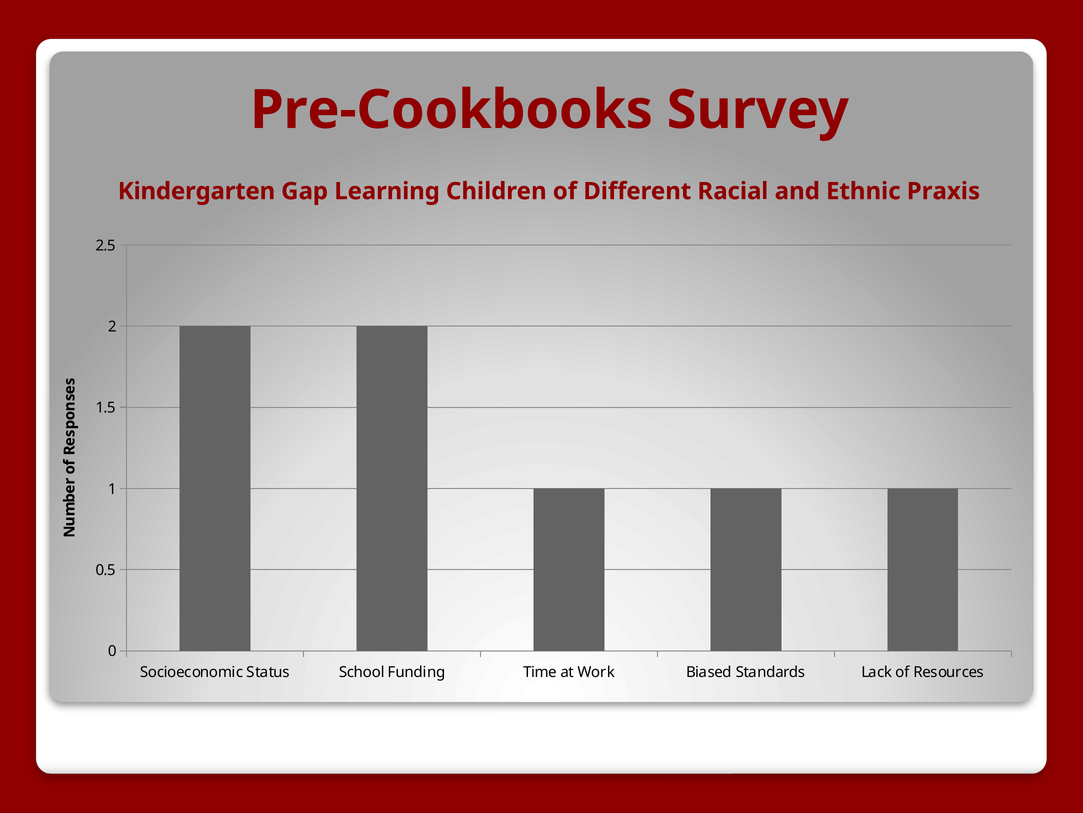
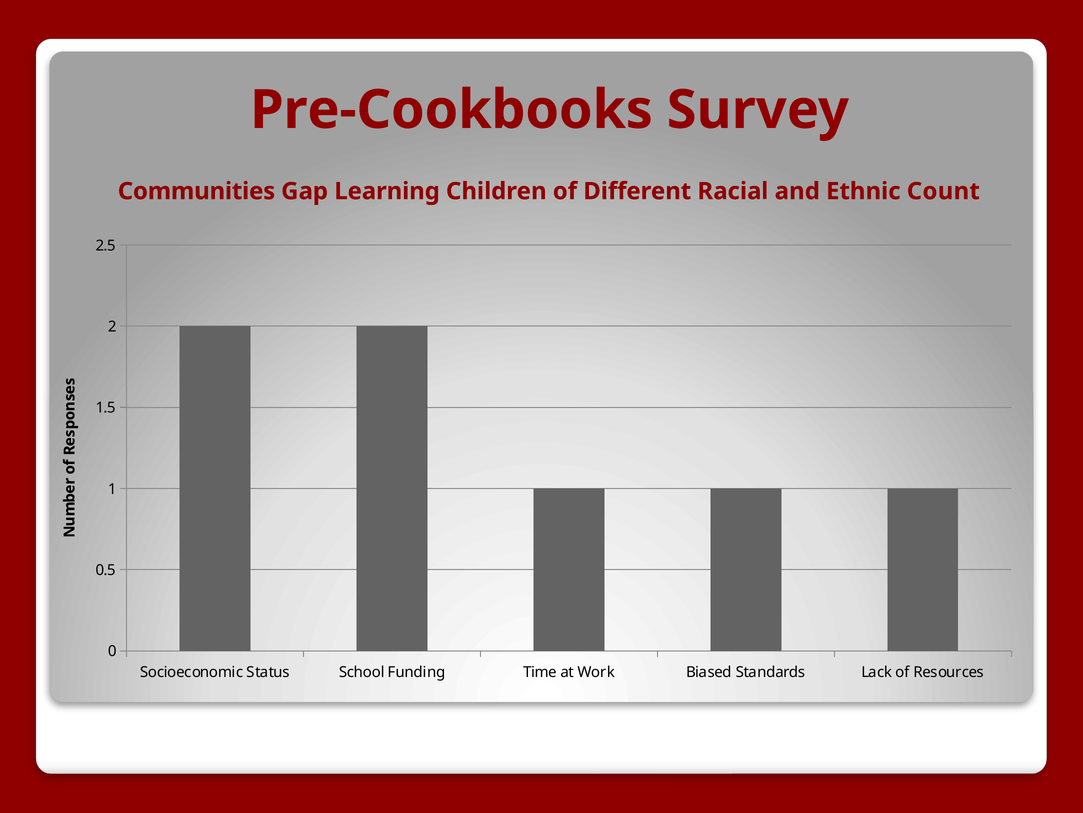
Kindergarten: Kindergarten -> Communities (196, 191)
Praxis: Praxis -> Count (943, 191)
